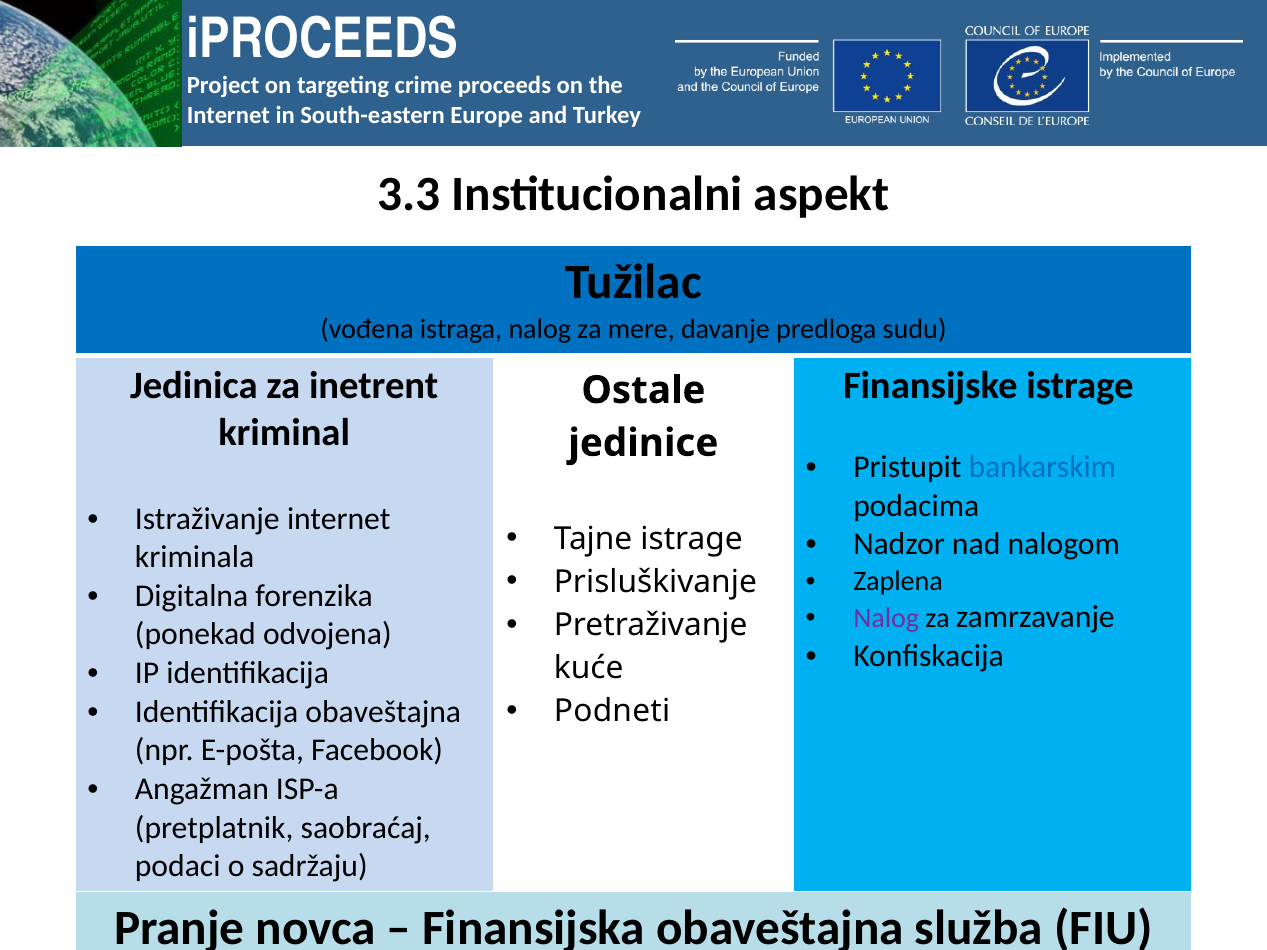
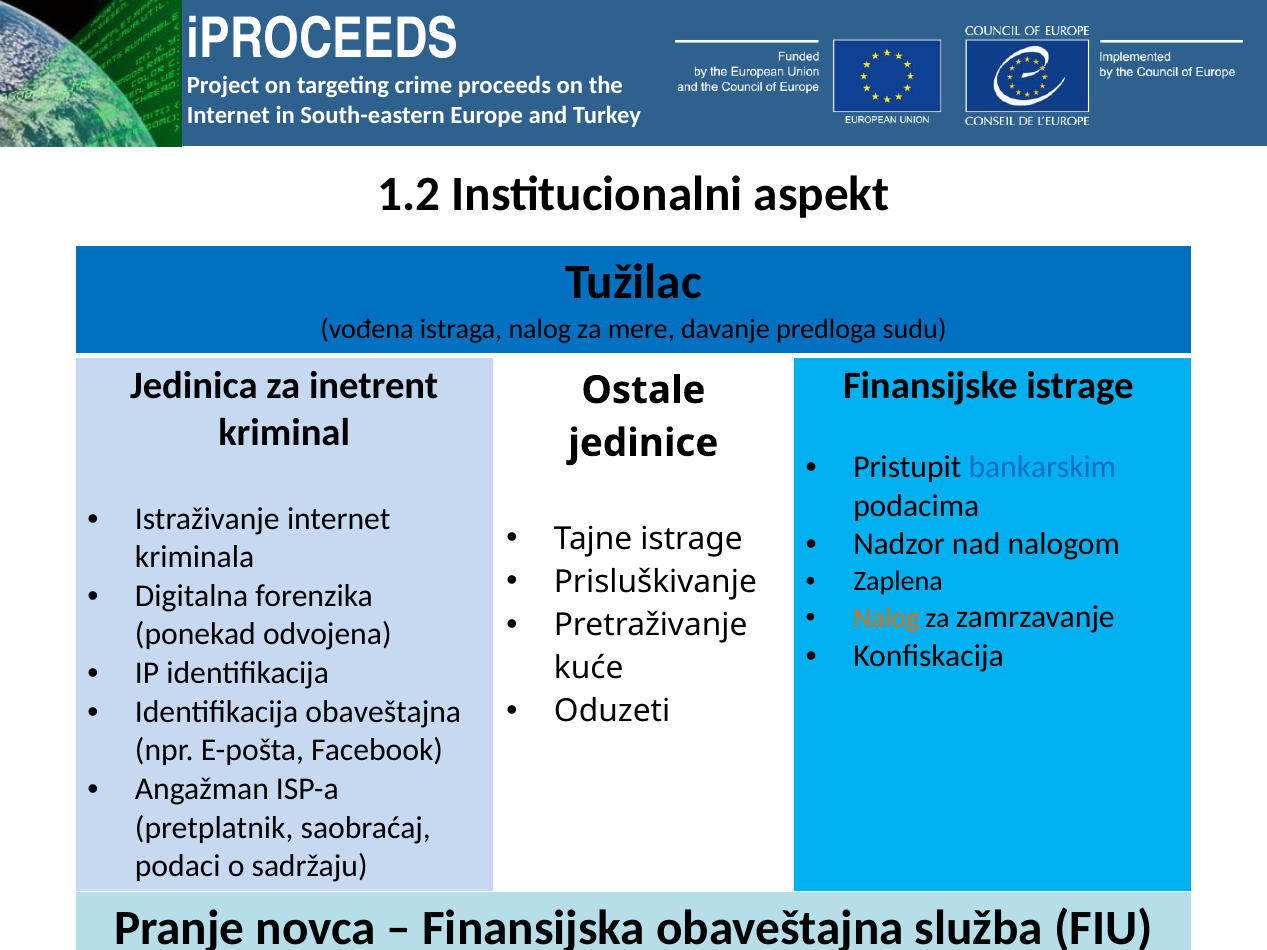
3.3: 3.3 -> 1.2 (409, 194)
Nalog colour: purple -> orange (886, 619)
Podneti: Podneti -> Oduzeti (612, 711)
